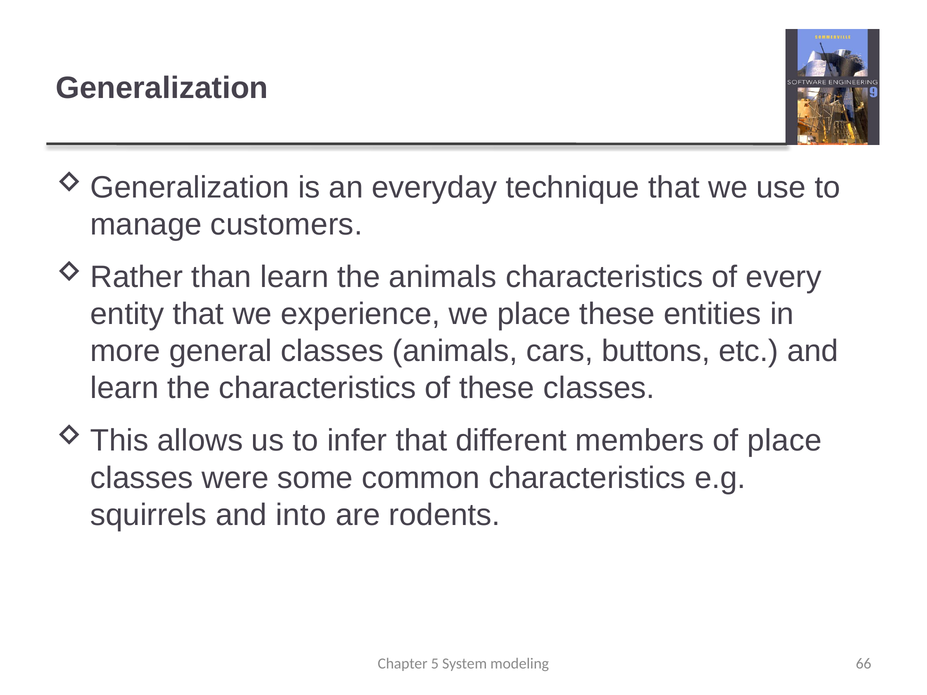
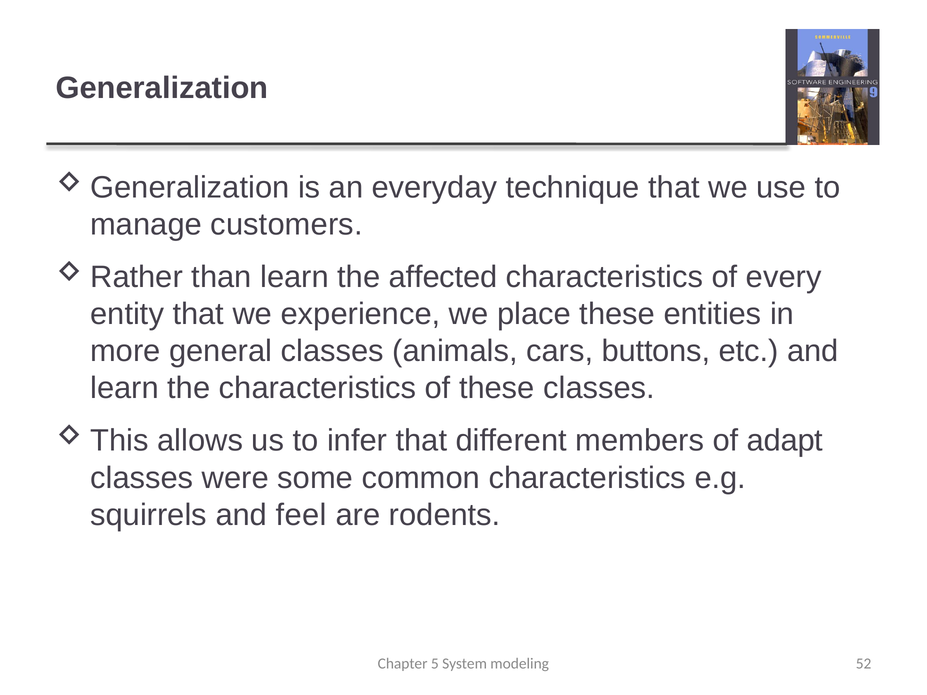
the animals: animals -> affected (443, 277)
of place: place -> adapt (785, 441)
into: into -> feel (301, 515)
66: 66 -> 52 (864, 664)
